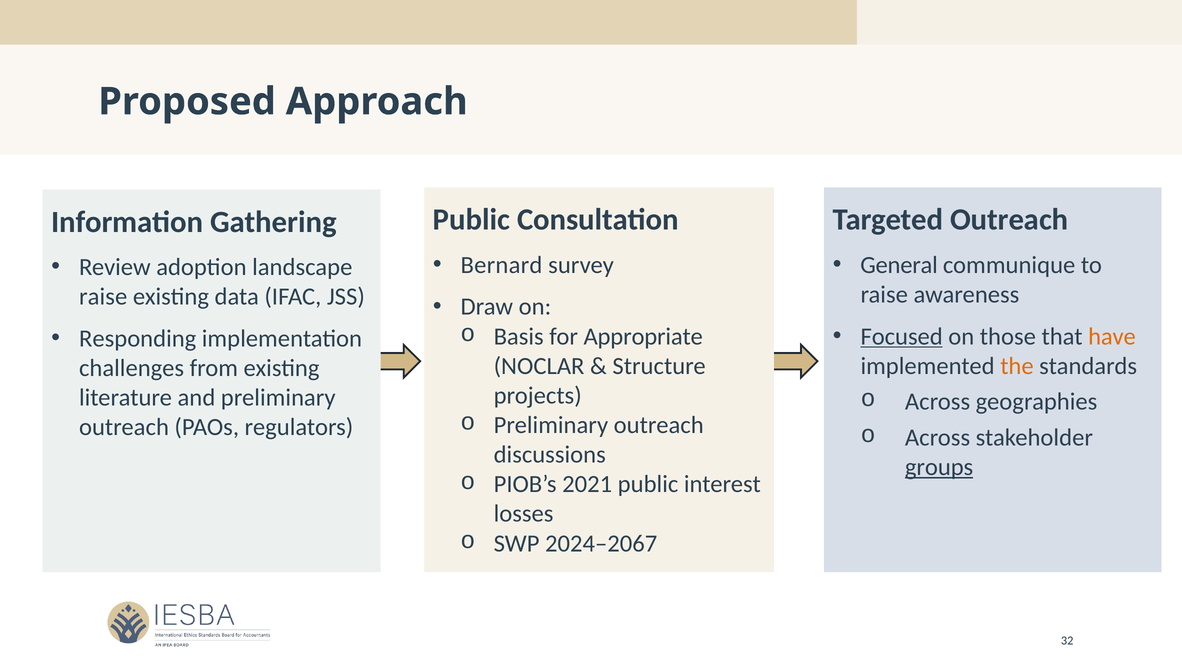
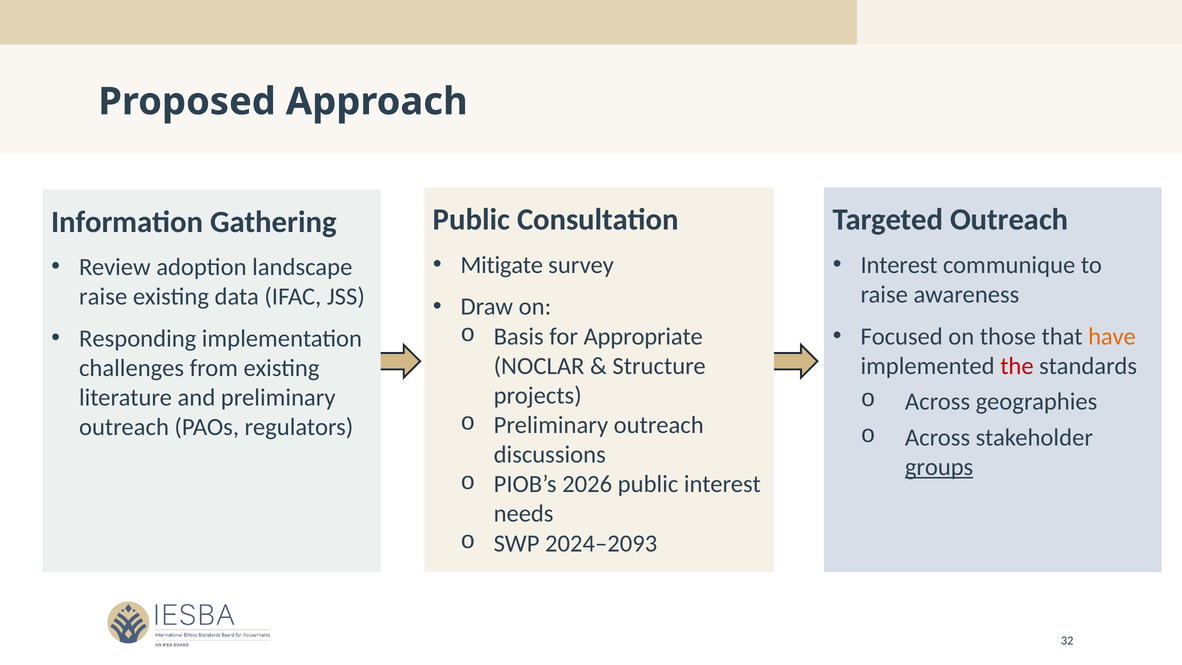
Bernard: Bernard -> Mitigate (502, 265)
General: General -> Interest (899, 265)
Focused underline: present -> none (902, 336)
the colour: orange -> red (1017, 366)
2021: 2021 -> 2026 (587, 484)
losses: losses -> needs (524, 514)
2024–2067: 2024–2067 -> 2024–2093 (601, 543)
